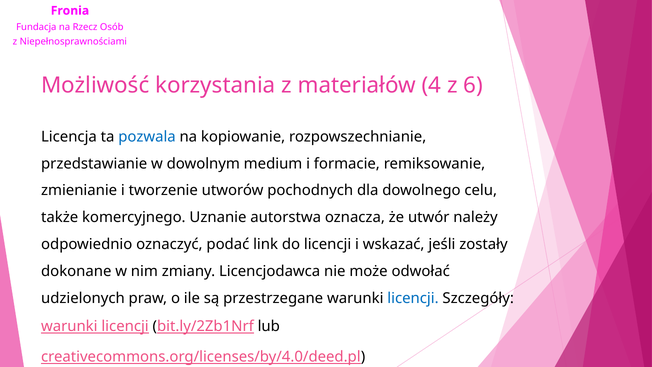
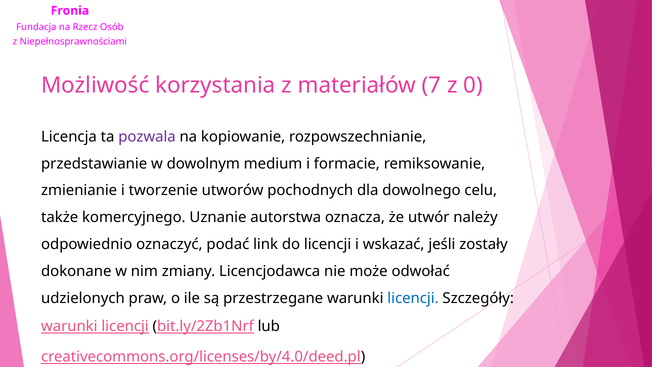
4: 4 -> 7 (432, 85)
6: 6 -> 0 (473, 85)
pozwala colour: blue -> purple (147, 137)
